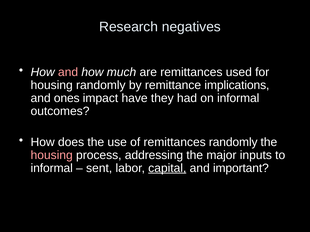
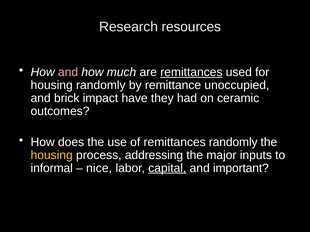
negatives: negatives -> resources (191, 27)
remittances underline: none -> present (191, 72)
implications: implications -> unoccupied (237, 85)
ones: ones -> brick (67, 98)
on informal: informal -> ceramic (238, 98)
housing colour: pink -> yellow (52, 155)
sent: sent -> nice (99, 168)
